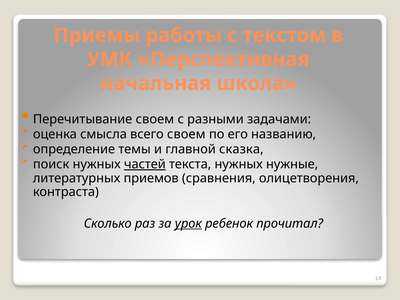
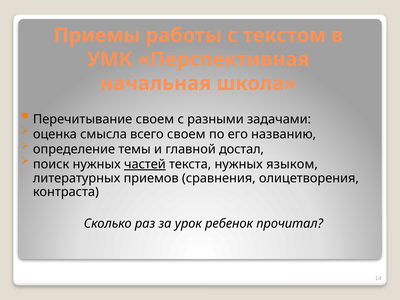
сказка: сказка -> достал (241, 149)
нужные: нужные -> языком (292, 164)
урок underline: present -> none (188, 224)
